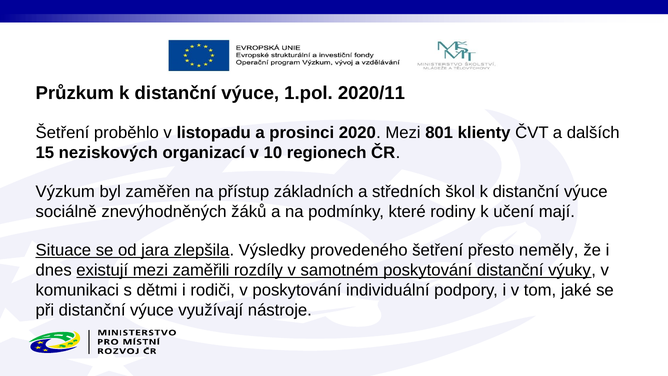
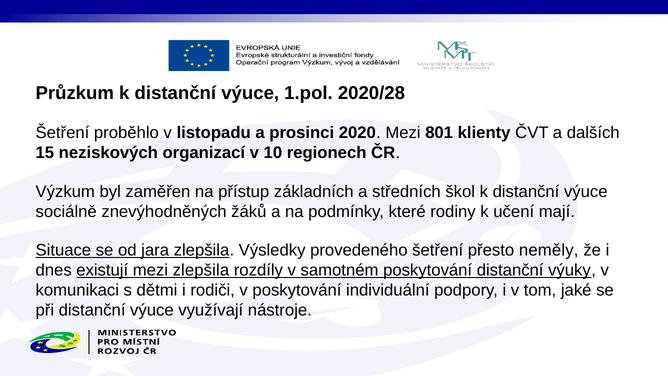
2020/11: 2020/11 -> 2020/28 (371, 93)
mezi zaměřili: zaměřili -> zlepšila (201, 270)
